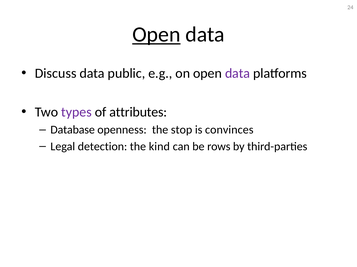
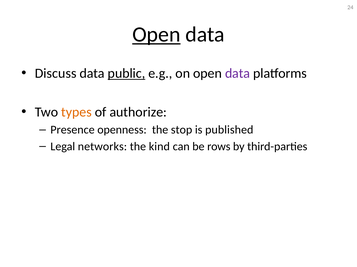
public underline: none -> present (126, 74)
types colour: purple -> orange (76, 112)
attributes: attributes -> authorize (138, 112)
Database: Database -> Presence (73, 130)
convinces: convinces -> published (229, 130)
detection: detection -> networks (102, 147)
